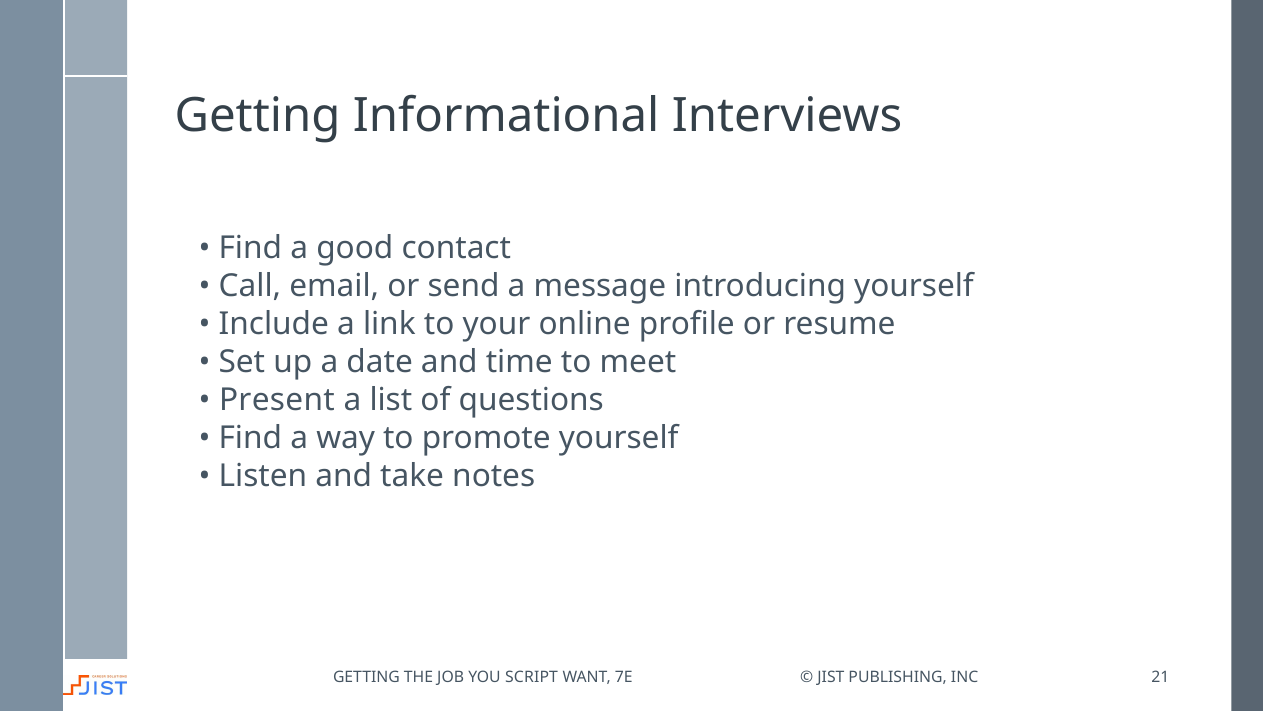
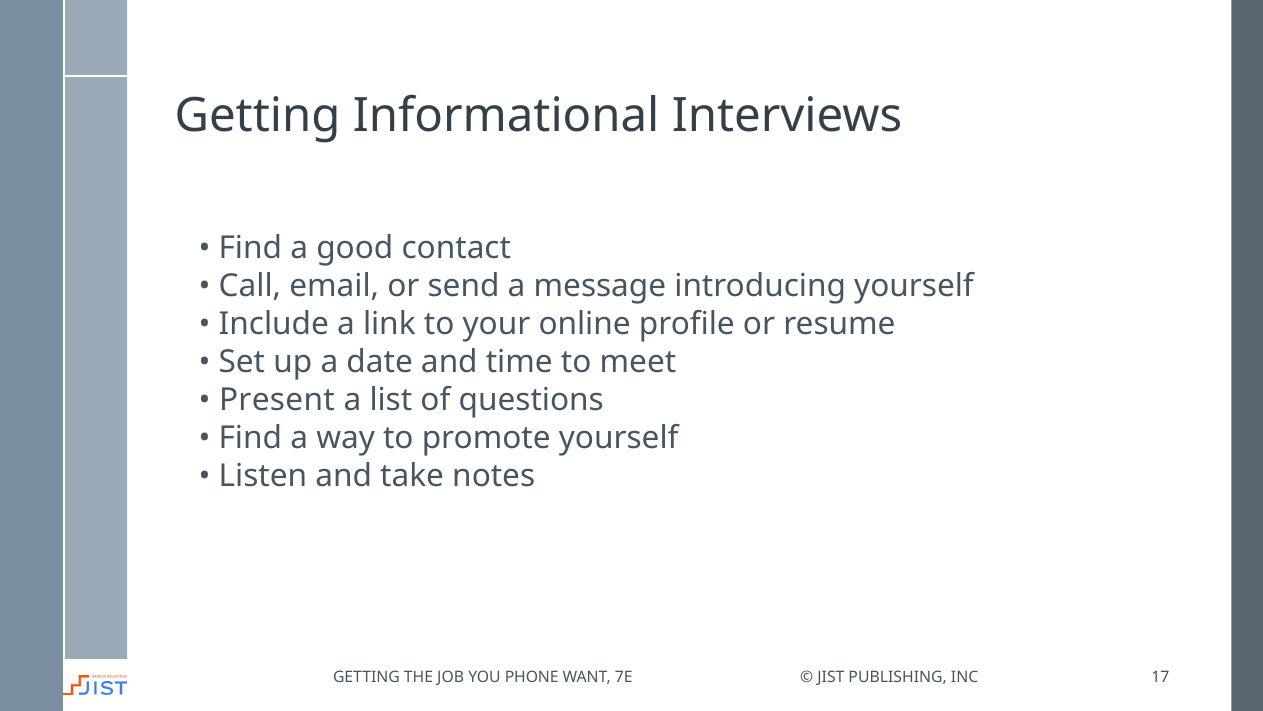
SCRIPT: SCRIPT -> PHONE (532, 677)
21: 21 -> 17 (1160, 677)
